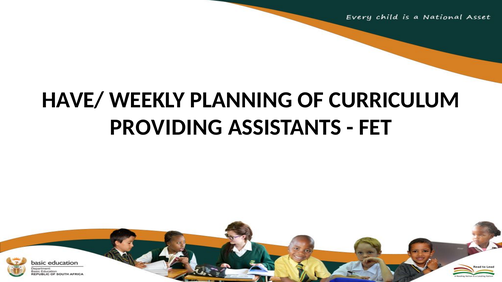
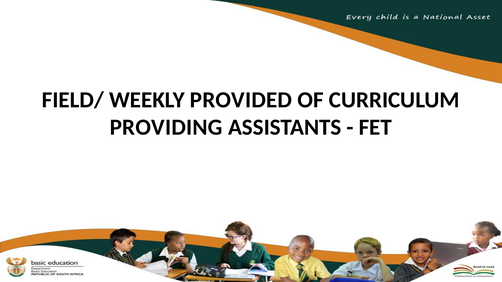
HAVE/: HAVE/ -> FIELD/ (73, 100)
PLANNING: PLANNING -> PROVIDED (241, 100)
